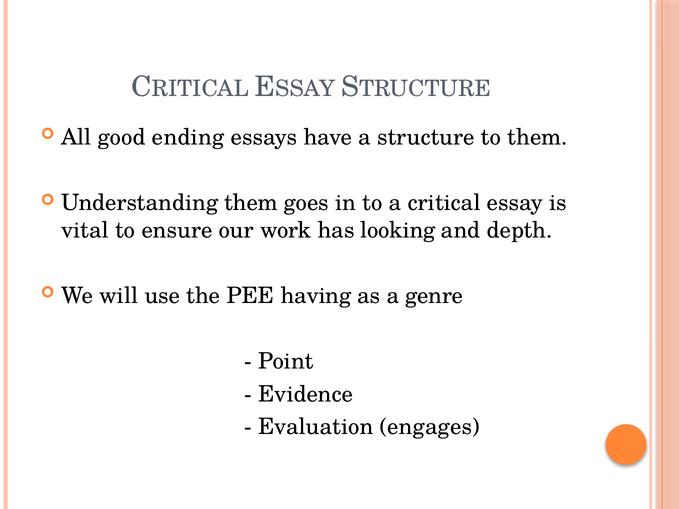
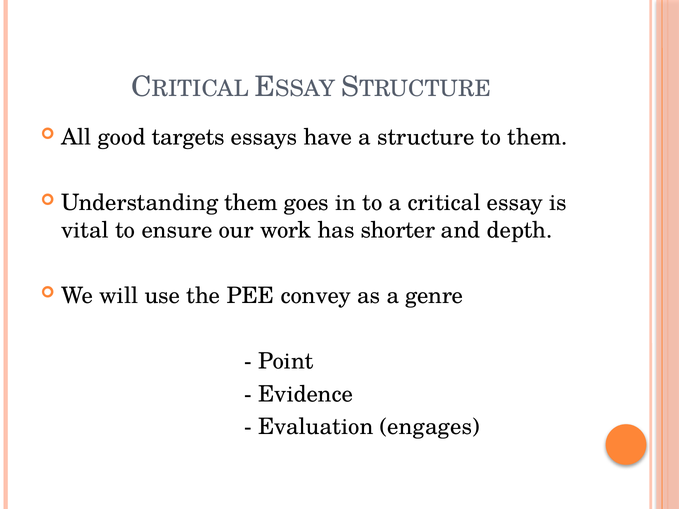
ending: ending -> targets (188, 137)
looking: looking -> shorter (398, 230)
having: having -> convey (316, 296)
